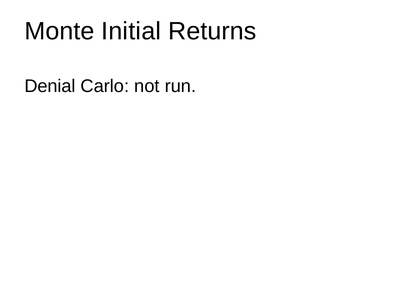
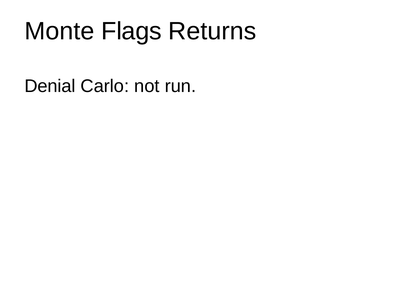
Initial: Initial -> Flags (131, 31)
